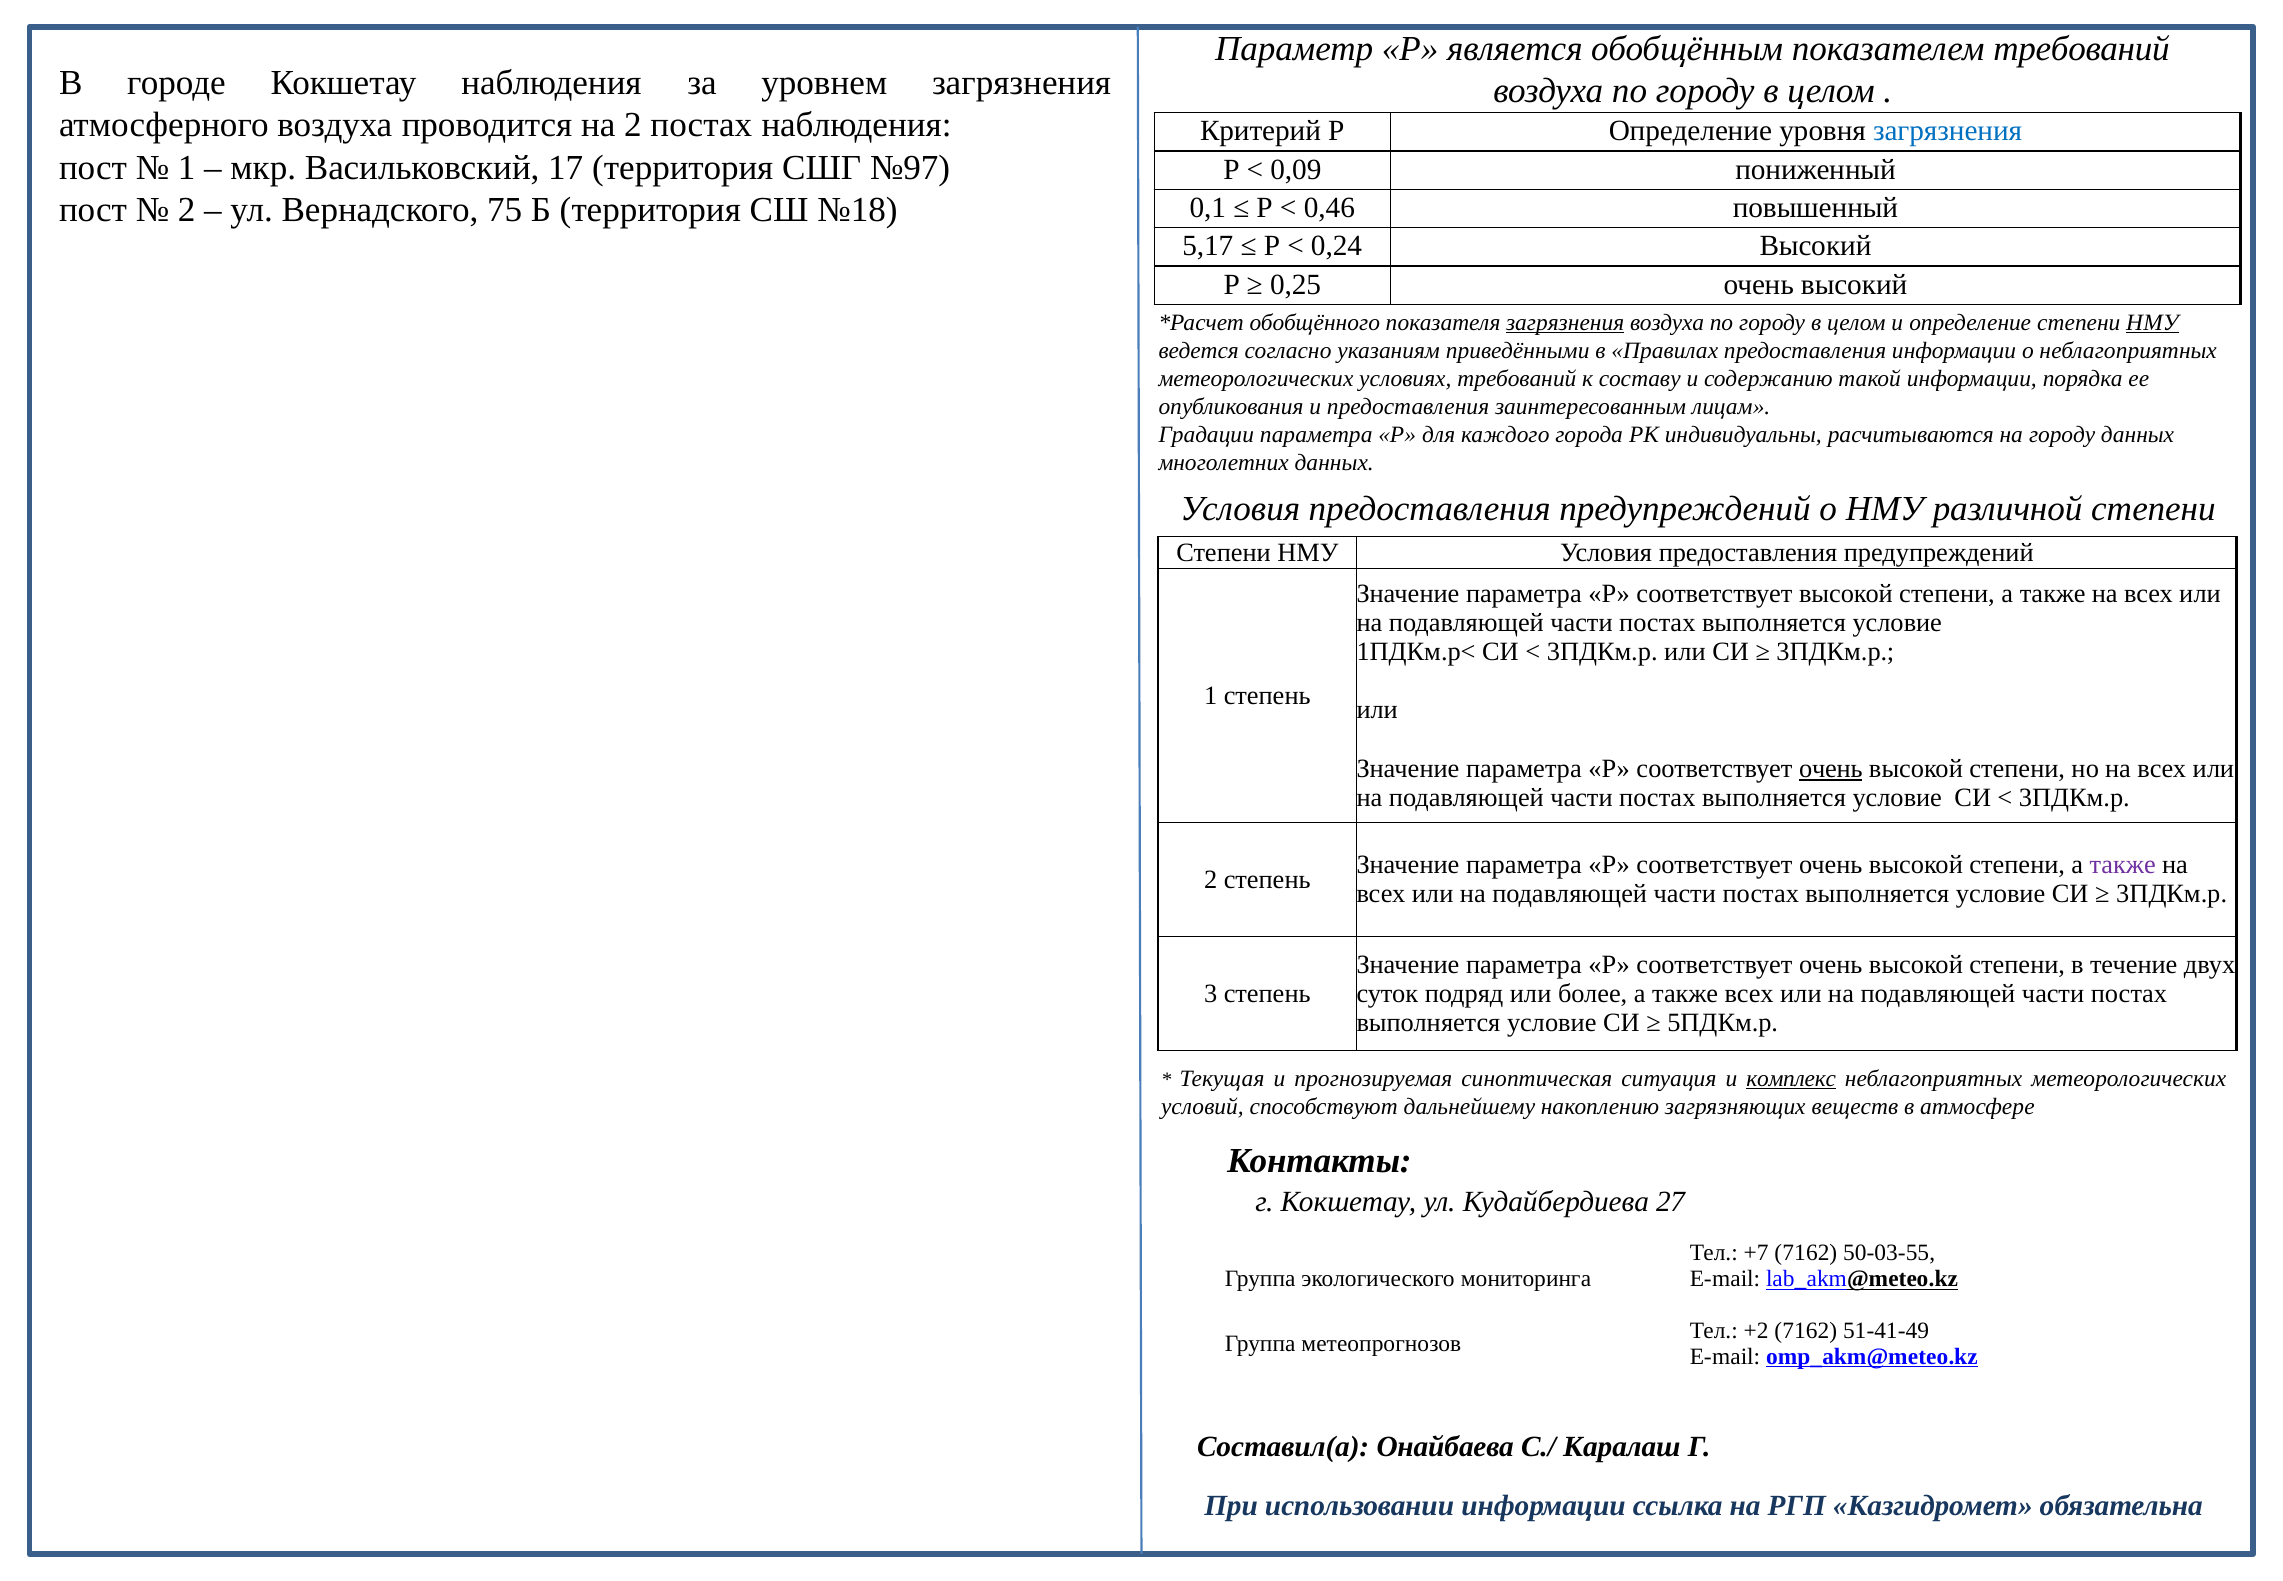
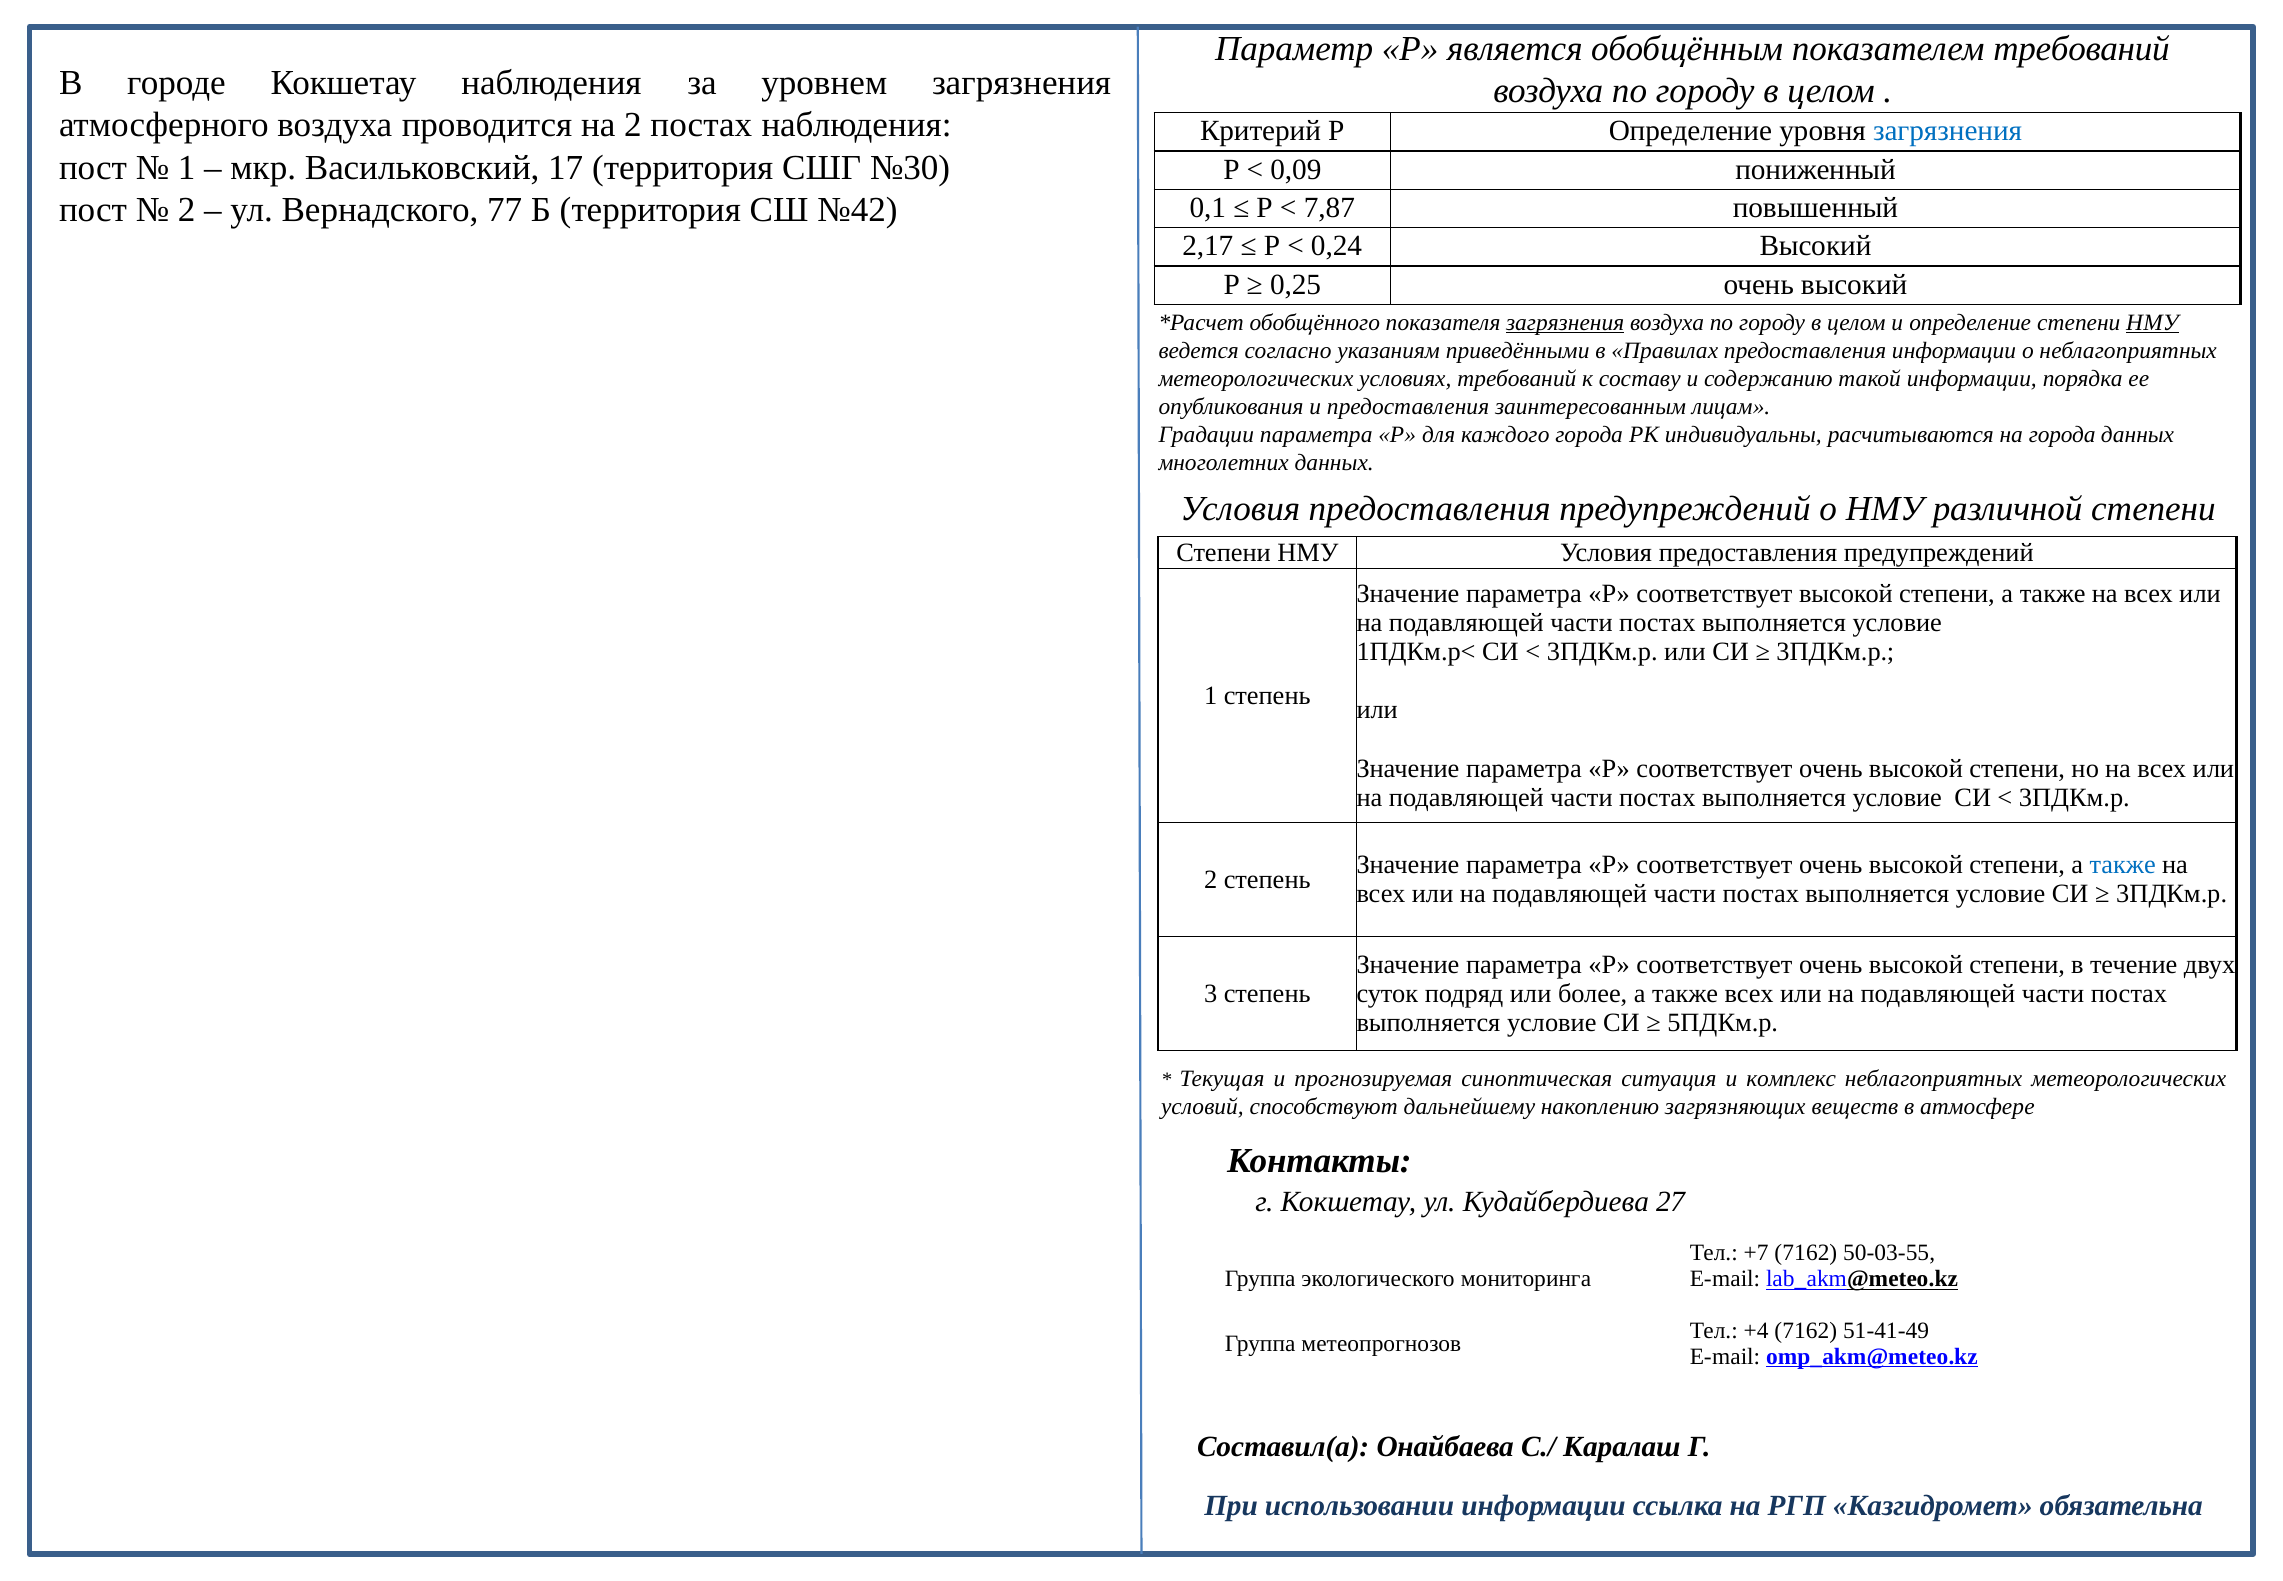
№97: №97 -> №30 (910, 167)
75: 75 -> 77 (505, 210)
№18: №18 -> №42 (857, 210)
0,46: 0,46 -> 7,87 (1329, 208)
5,17: 5,17 -> 2,17 (1208, 246)
на городу: городу -> города (2062, 435)
очень underline: present -> none (1831, 768)
также colour: purple -> blue (2123, 865)
комплекс underline: present -> none (1791, 1078)
+2: +2 -> +4 (1756, 1330)
